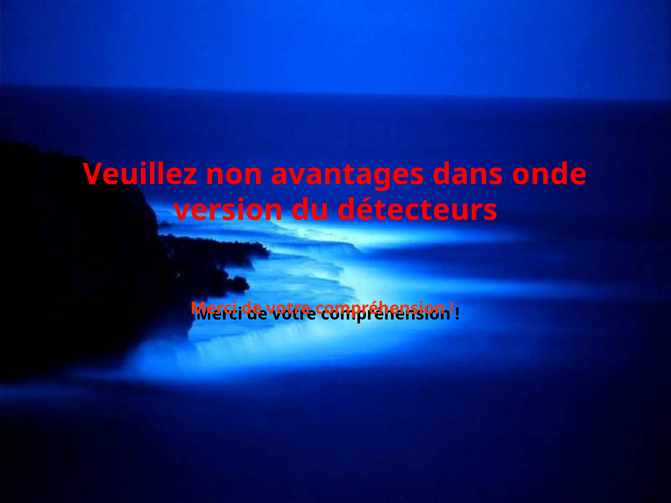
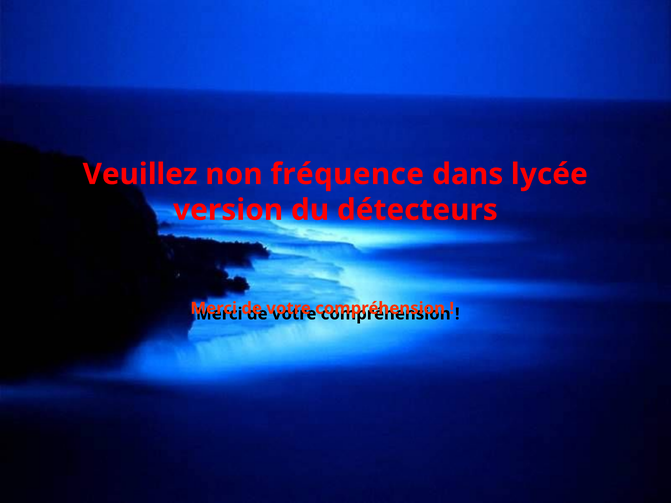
avantages: avantages -> fréquence (347, 174)
onde: onde -> lycée (549, 174)
